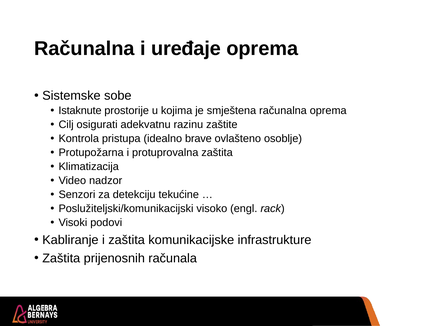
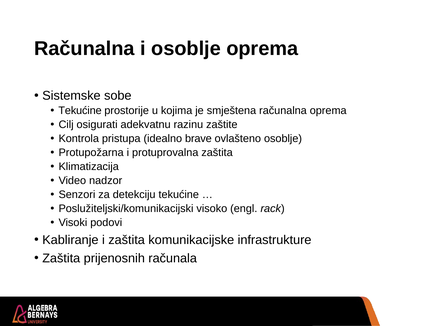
i uređaje: uređaje -> osoblje (186, 49)
Istaknute: Istaknute -> Tekućine (80, 111)
